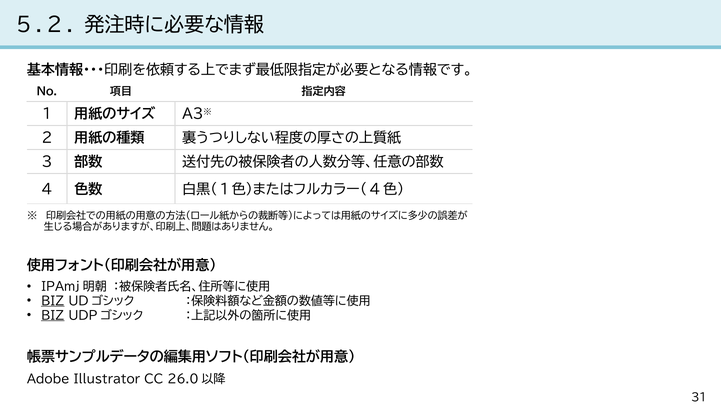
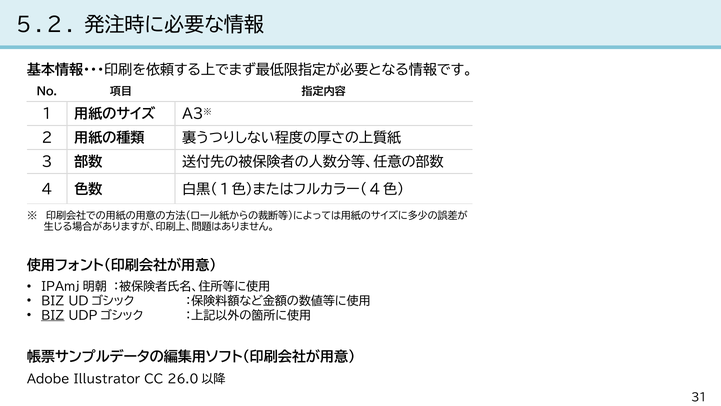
BIZ underline: present -> none (53, 301)
